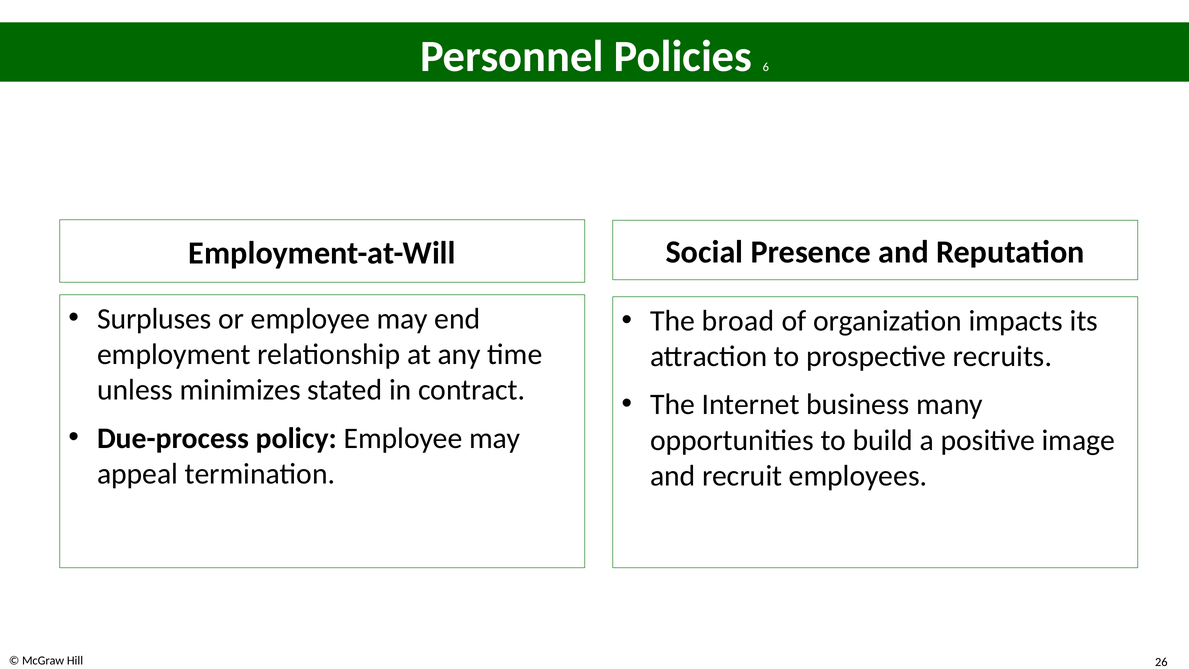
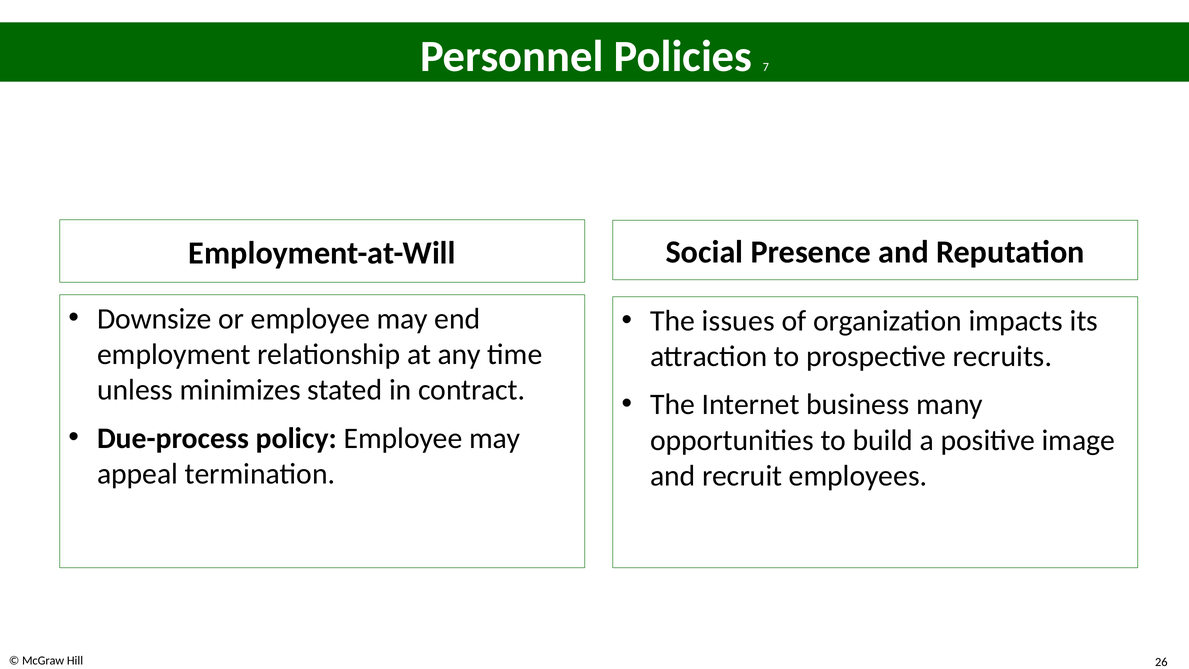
6: 6 -> 7 (766, 67)
Surpluses: Surpluses -> Downsize (154, 319)
broad: broad -> issues (738, 321)
